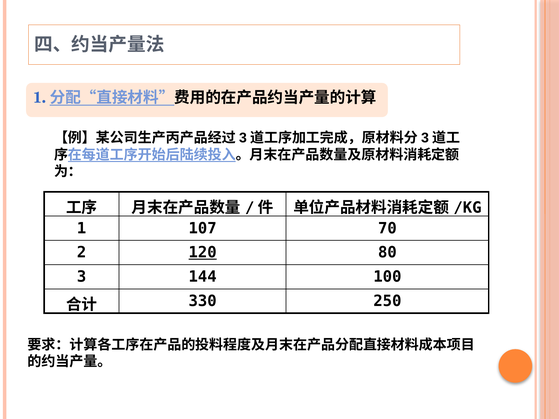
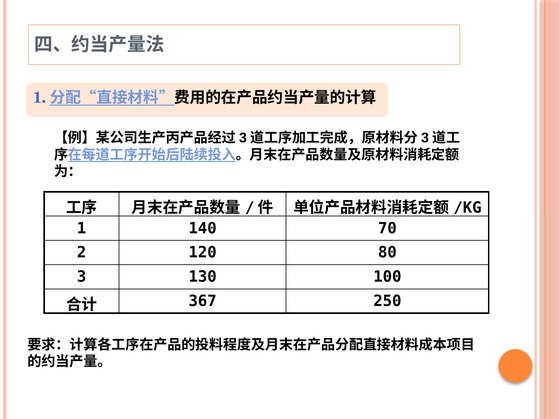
107: 107 -> 140 (203, 228)
120 underline: present -> none (203, 253)
144: 144 -> 130 (203, 277)
330: 330 -> 367 (203, 301)
